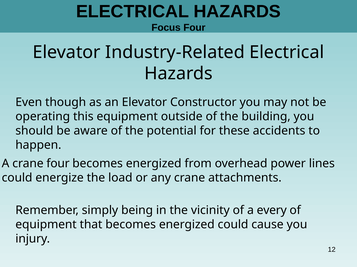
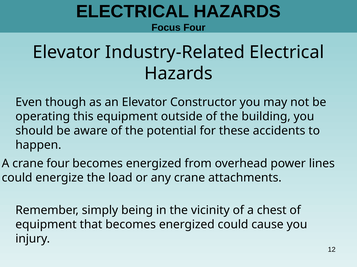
every: every -> chest (272, 211)
